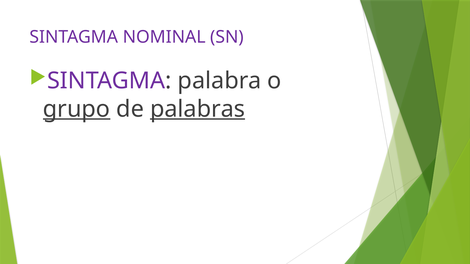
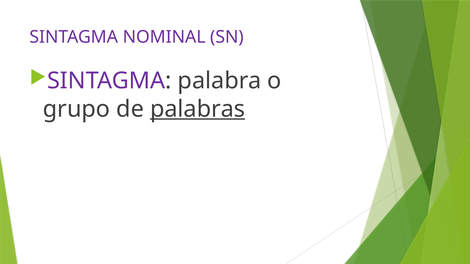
grupo underline: present -> none (77, 109)
